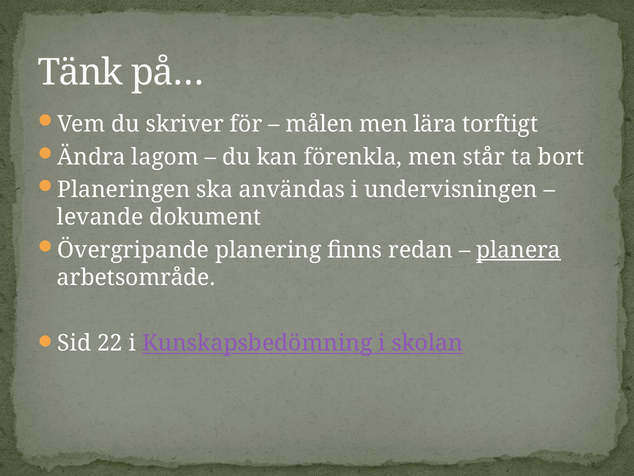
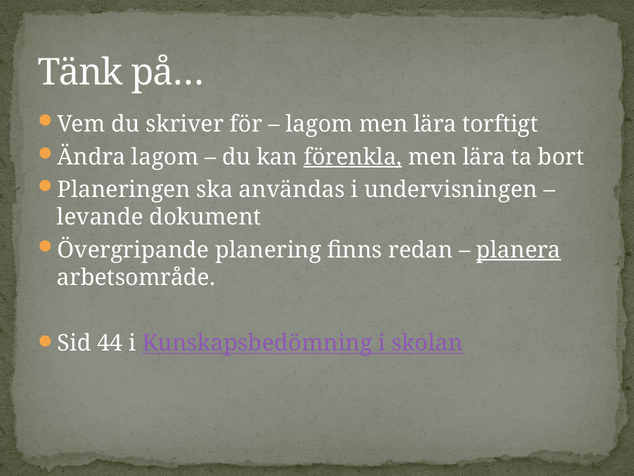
målen: målen -> lagom (319, 124)
förenkla underline: none -> present (353, 157)
står: står -> lära (484, 157)
22: 22 -> 44 (110, 343)
